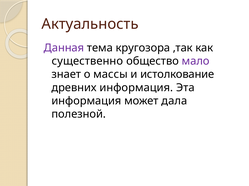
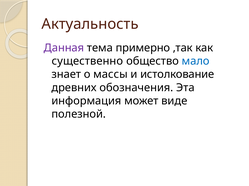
кругозора: кругозора -> примерно (143, 48)
мало colour: purple -> blue (196, 61)
древних информация: информация -> обозначения (136, 88)
дала: дала -> виде (174, 101)
